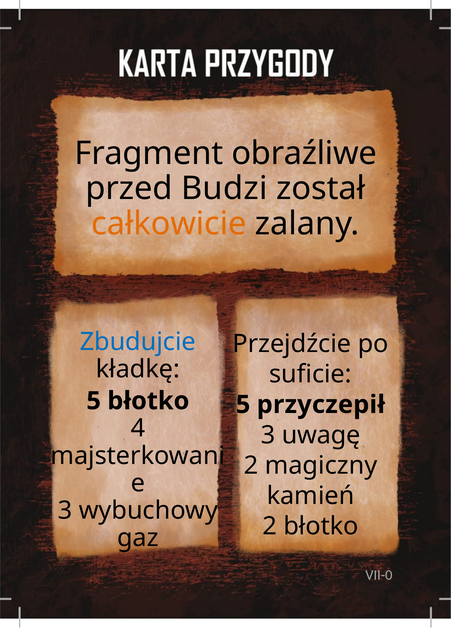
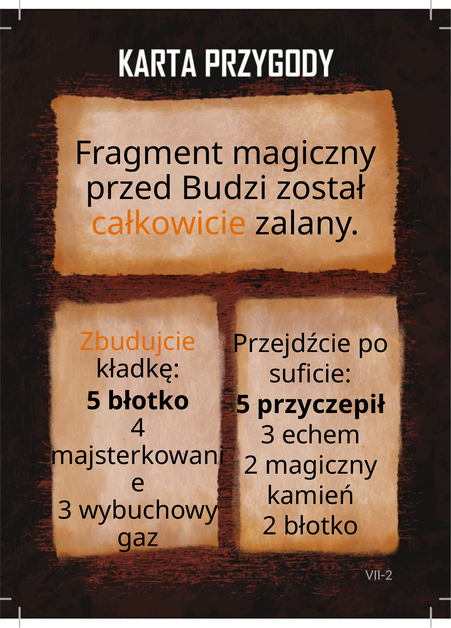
Fragment obraźliwe: obraźliwe -> magiczny (304, 153)
Zbudujcie colour: blue -> orange (138, 342)
uwagę: uwagę -> echem (321, 435)
VII-0: VII-0 -> VII-2 (379, 575)
